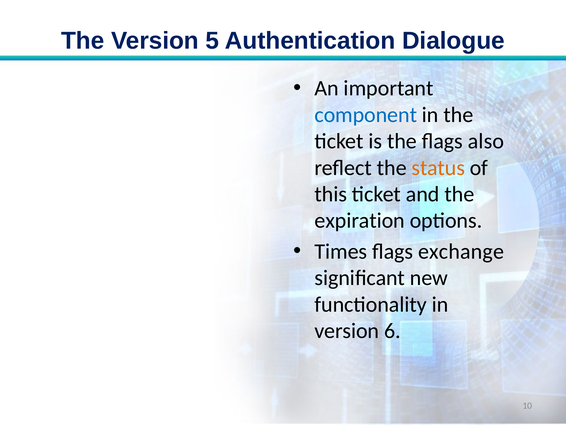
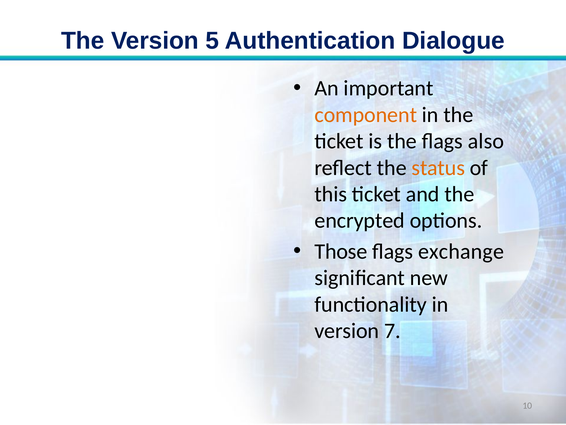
component colour: blue -> orange (366, 115)
expiration: expiration -> encrypted (360, 220)
Times: Times -> Those (341, 251)
6: 6 -> 7 (392, 331)
